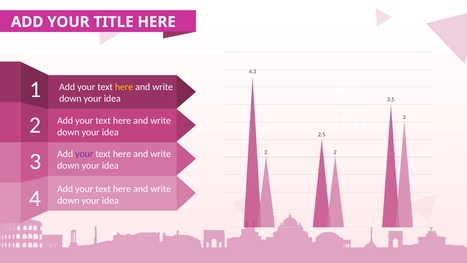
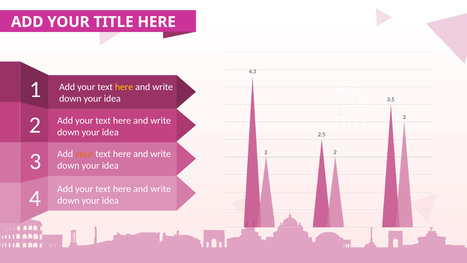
your colour: purple -> orange (84, 154)
